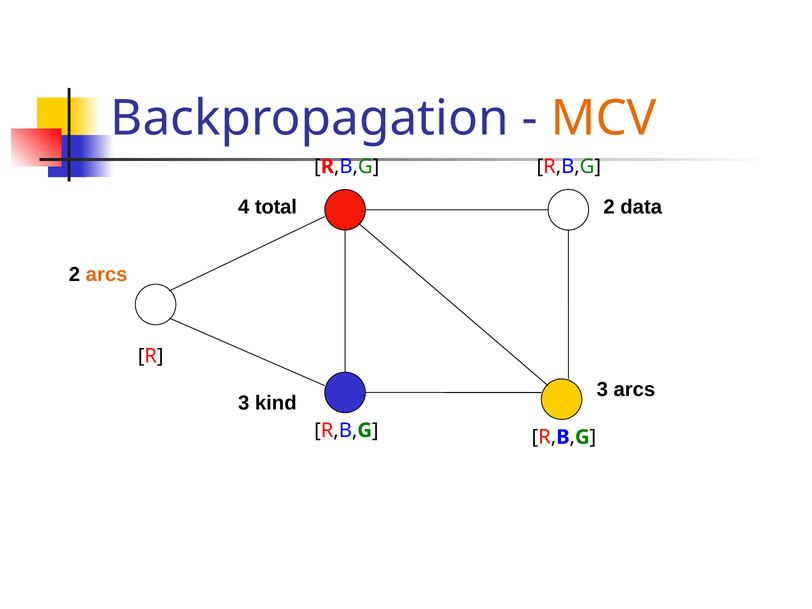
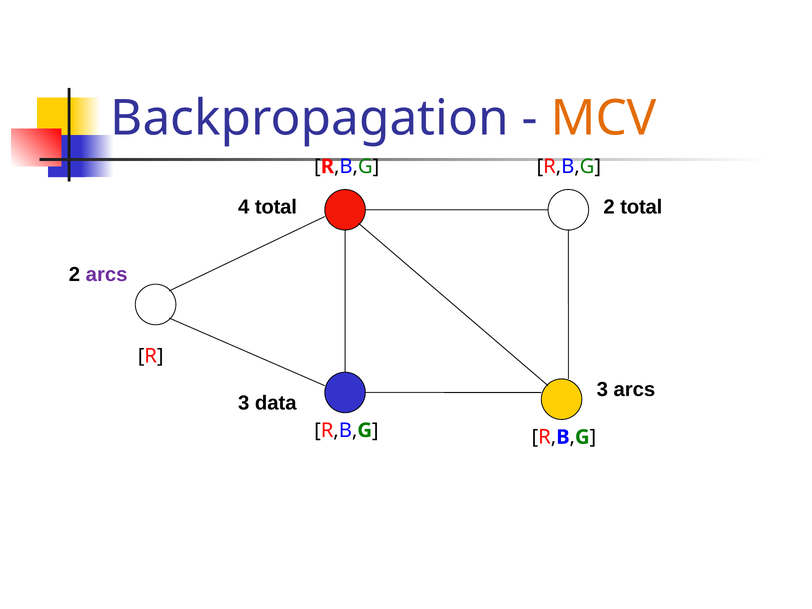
2 data: data -> total (641, 207)
arcs colour: orange -> purple (107, 275)
kind: kind -> data (276, 403)
